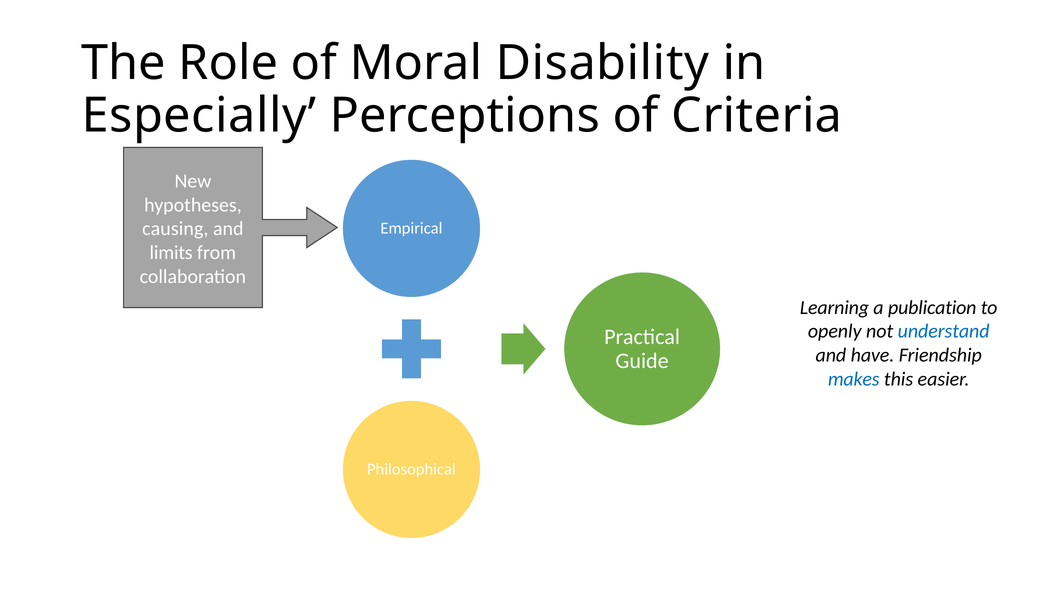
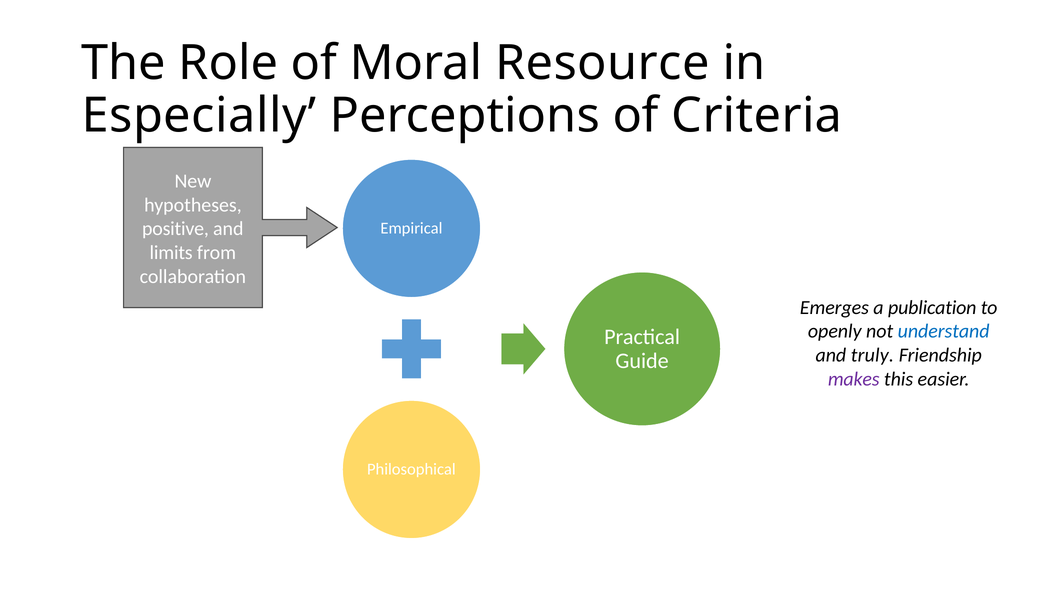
Disability: Disability -> Resource (602, 63)
causing: causing -> positive (175, 229)
Learning: Learning -> Emerges (834, 307)
have: have -> truly (872, 355)
makes colour: blue -> purple (854, 379)
